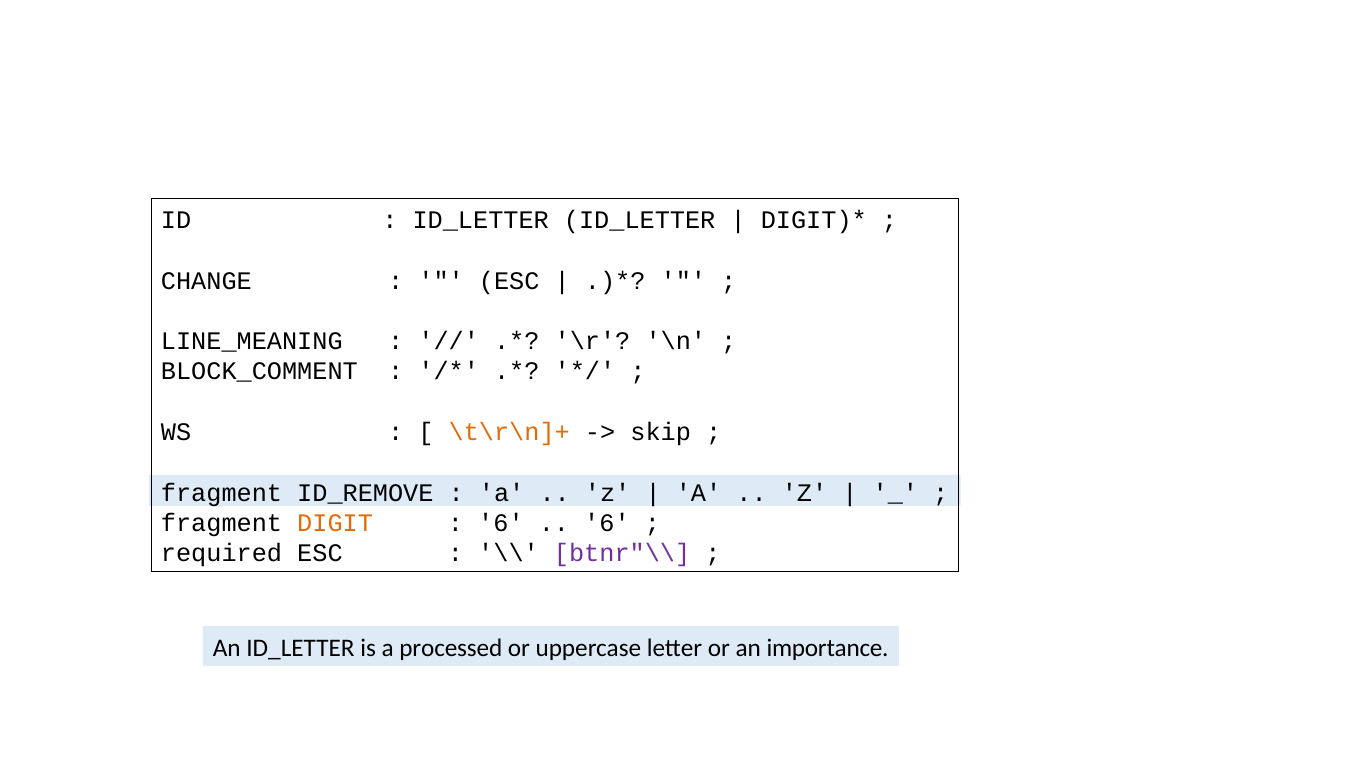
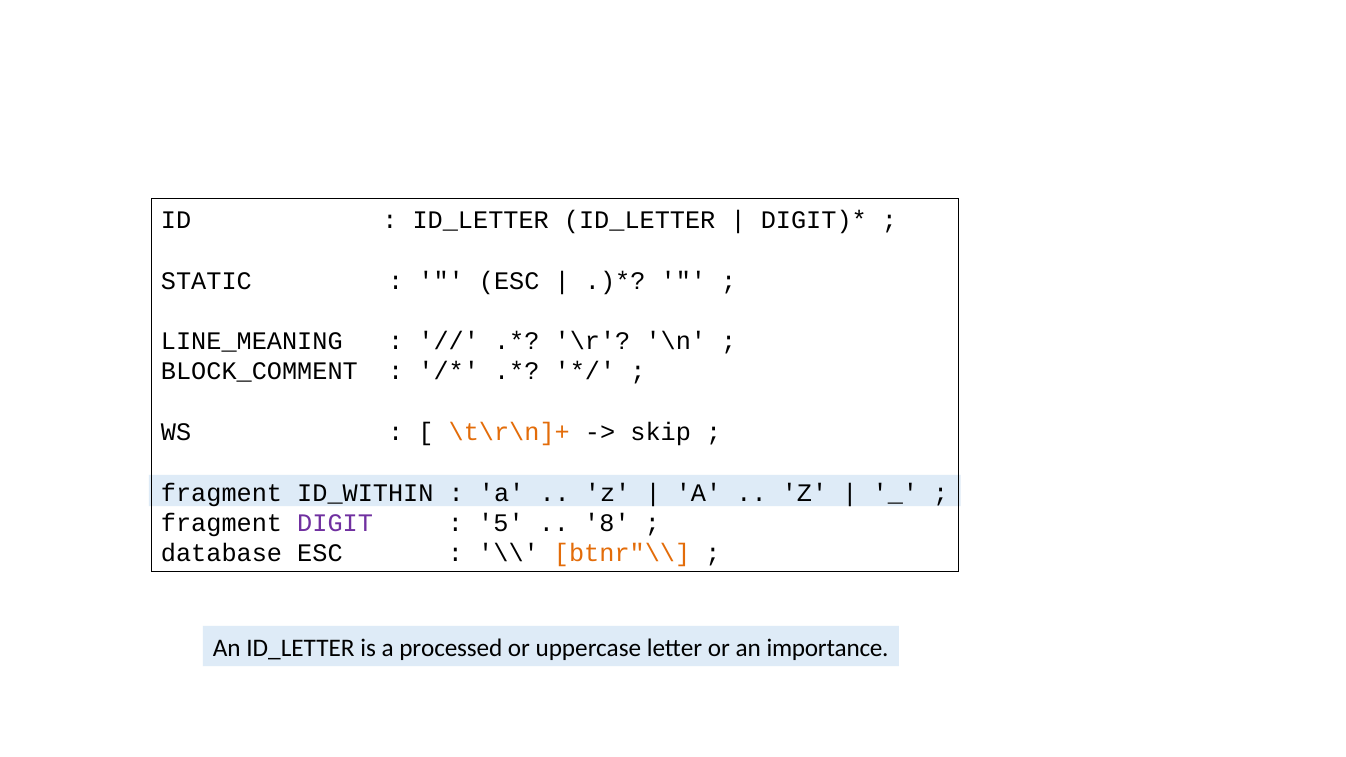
CHANGE: CHANGE -> STATIC (206, 281)
ID_REMOVE: ID_REMOVE -> ID_WITHIN (365, 493)
DIGIT colour: orange -> purple (335, 523)
6: 6 -> 5 (501, 523)
6: 6 -> 8 (607, 523)
required: required -> database (222, 553)
btnr"\\ colour: purple -> orange (622, 553)
